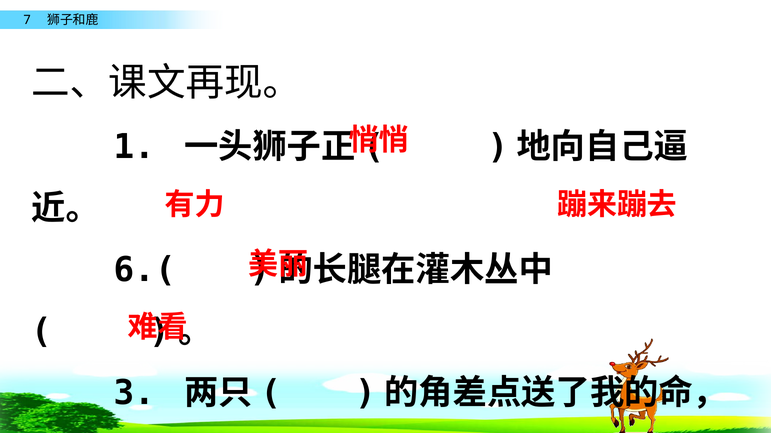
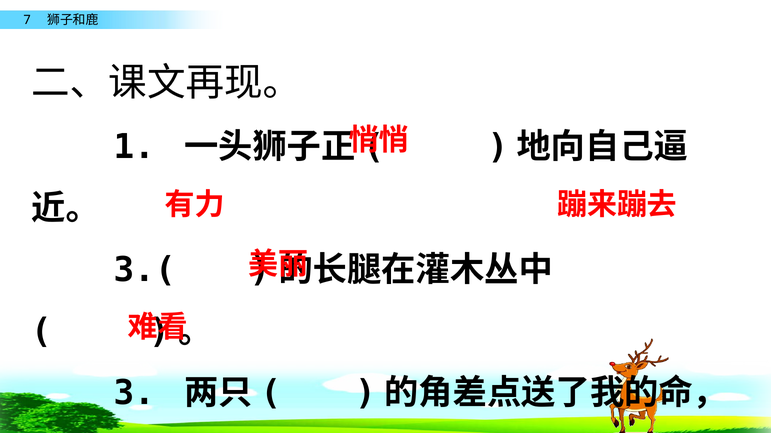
6.(: 6.( -> 3.( (145, 270)
